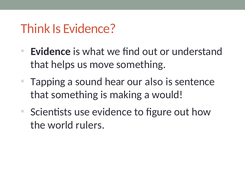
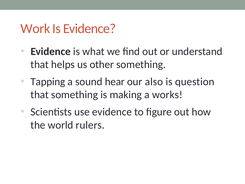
Think: Think -> Work (35, 29)
move: move -> other (102, 64)
sentence: sentence -> question (195, 82)
would: would -> works (167, 95)
